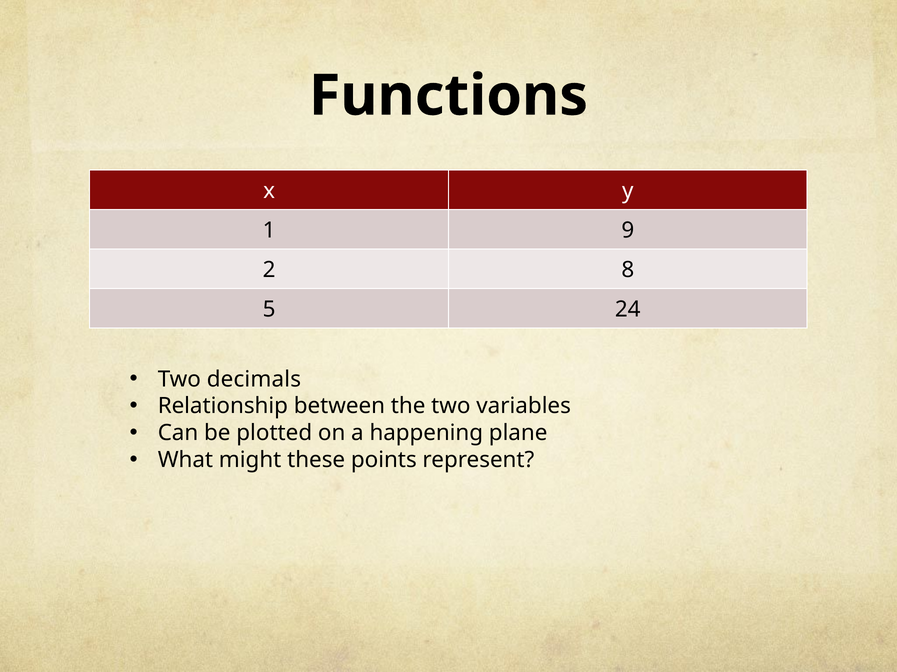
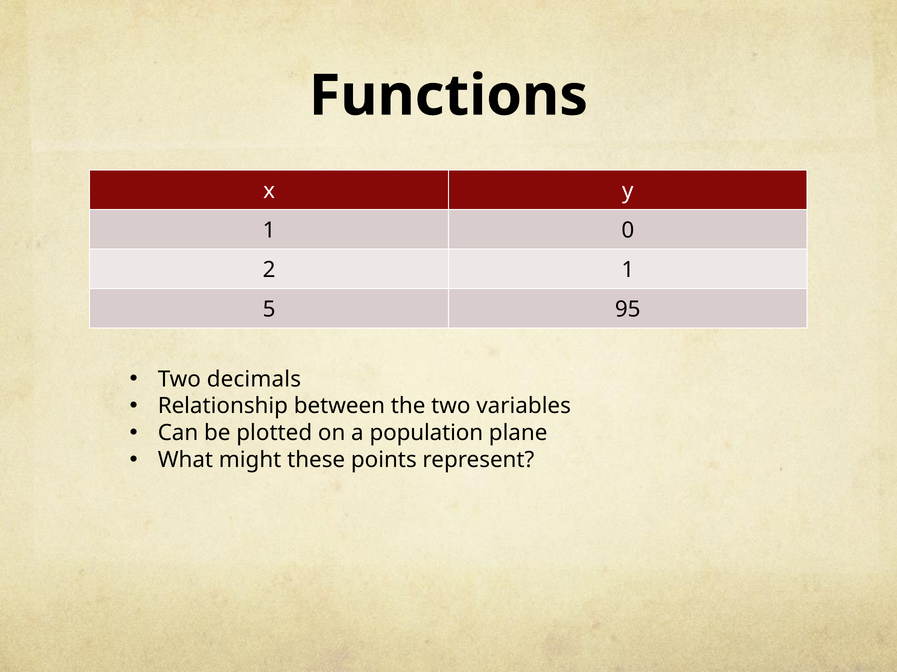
9: 9 -> 0 (628, 231)
2 8: 8 -> 1 (628, 270)
24: 24 -> 95 (628, 310)
happening: happening -> population (426, 433)
